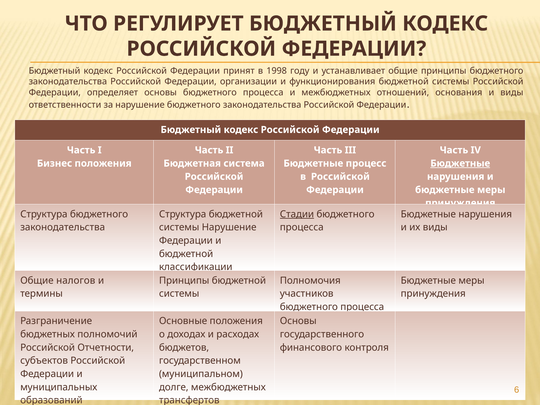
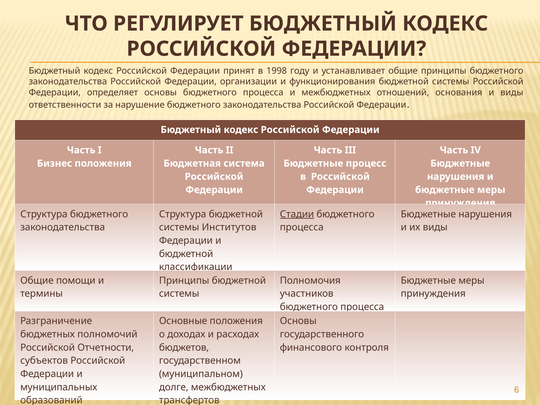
Бюджетные underline: present -> none (460, 163)
системы Нарушение: Нарушение -> Институтов (229, 227)
налогов: налогов -> помощи (76, 280)
